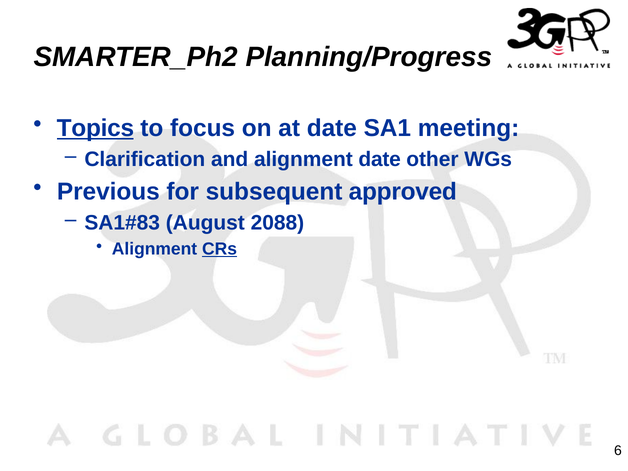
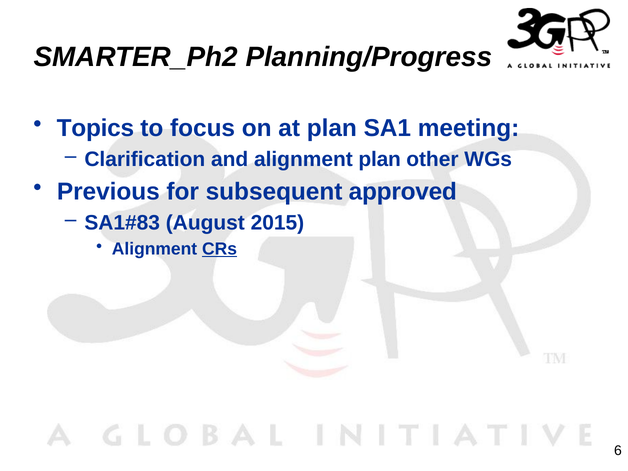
Topics underline: present -> none (95, 128)
at date: date -> plan (332, 128)
alignment date: date -> plan (380, 159)
2088: 2088 -> 2015 (277, 223)
